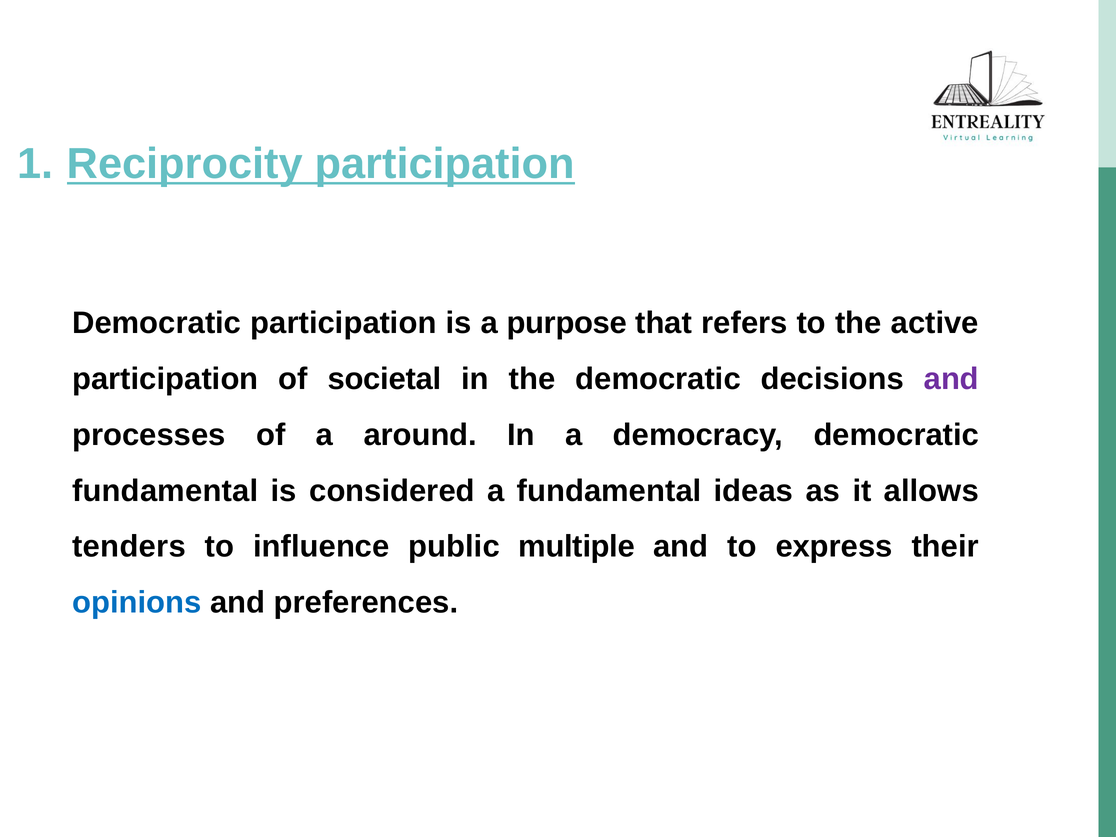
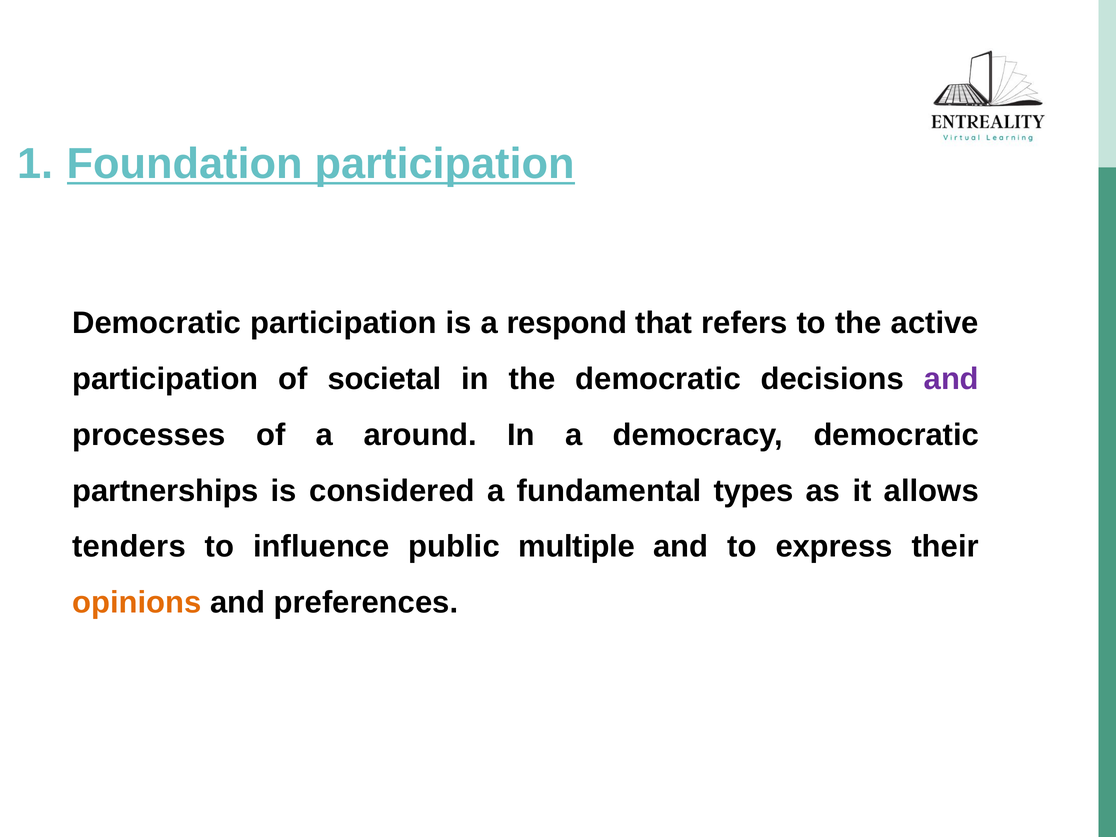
Reciprocity: Reciprocity -> Foundation (185, 164)
purpose: purpose -> respond (567, 323)
fundamental: fundamental -> partnerships (165, 491)
ideas: ideas -> types (754, 491)
opinions colour: blue -> orange (137, 603)
